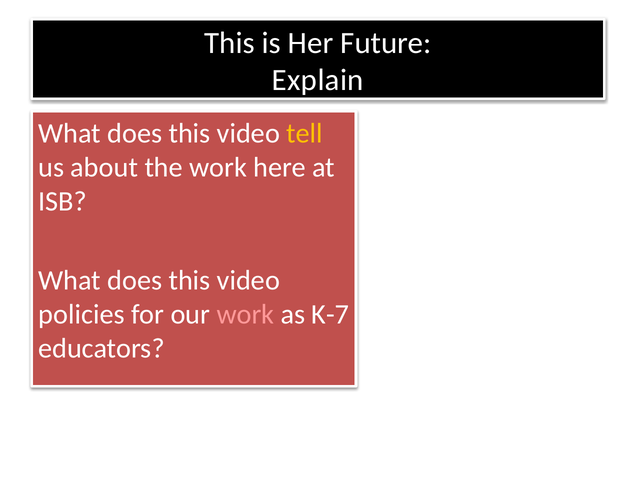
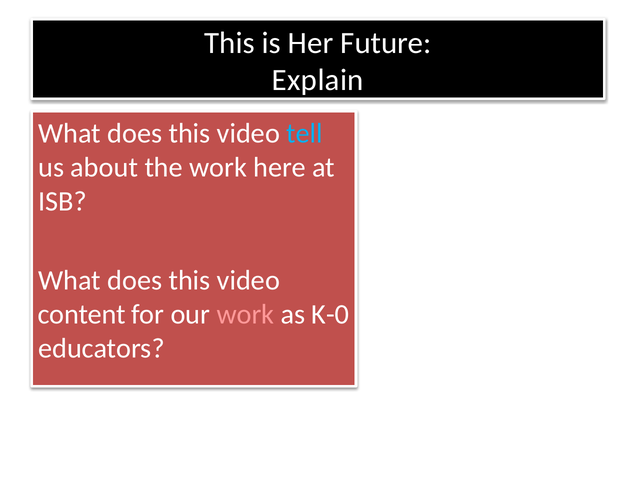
tell colour: yellow -> light blue (304, 133)
policies: policies -> content (82, 314)
K-7: K-7 -> K-0 (330, 314)
